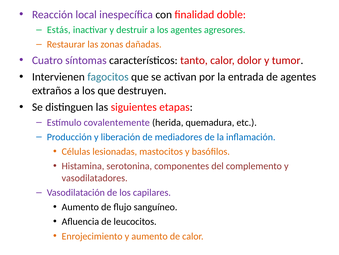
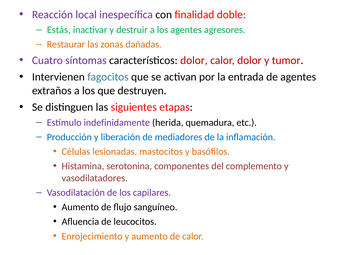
característicos tanto: tanto -> dolor (194, 60)
covalentemente: covalentemente -> indefinidamente (117, 122)
